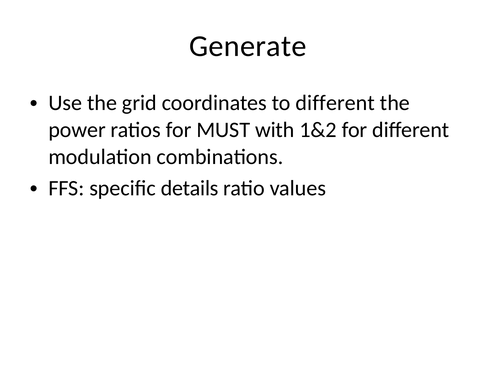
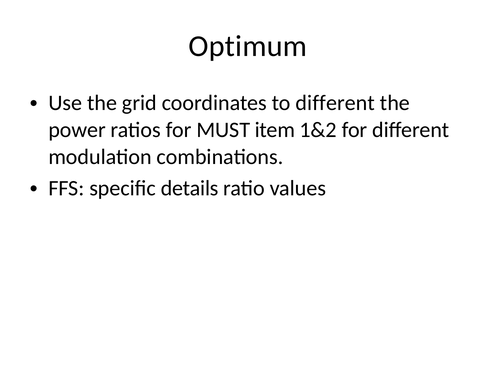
Generate: Generate -> Optimum (248, 46)
with: with -> item (275, 130)
